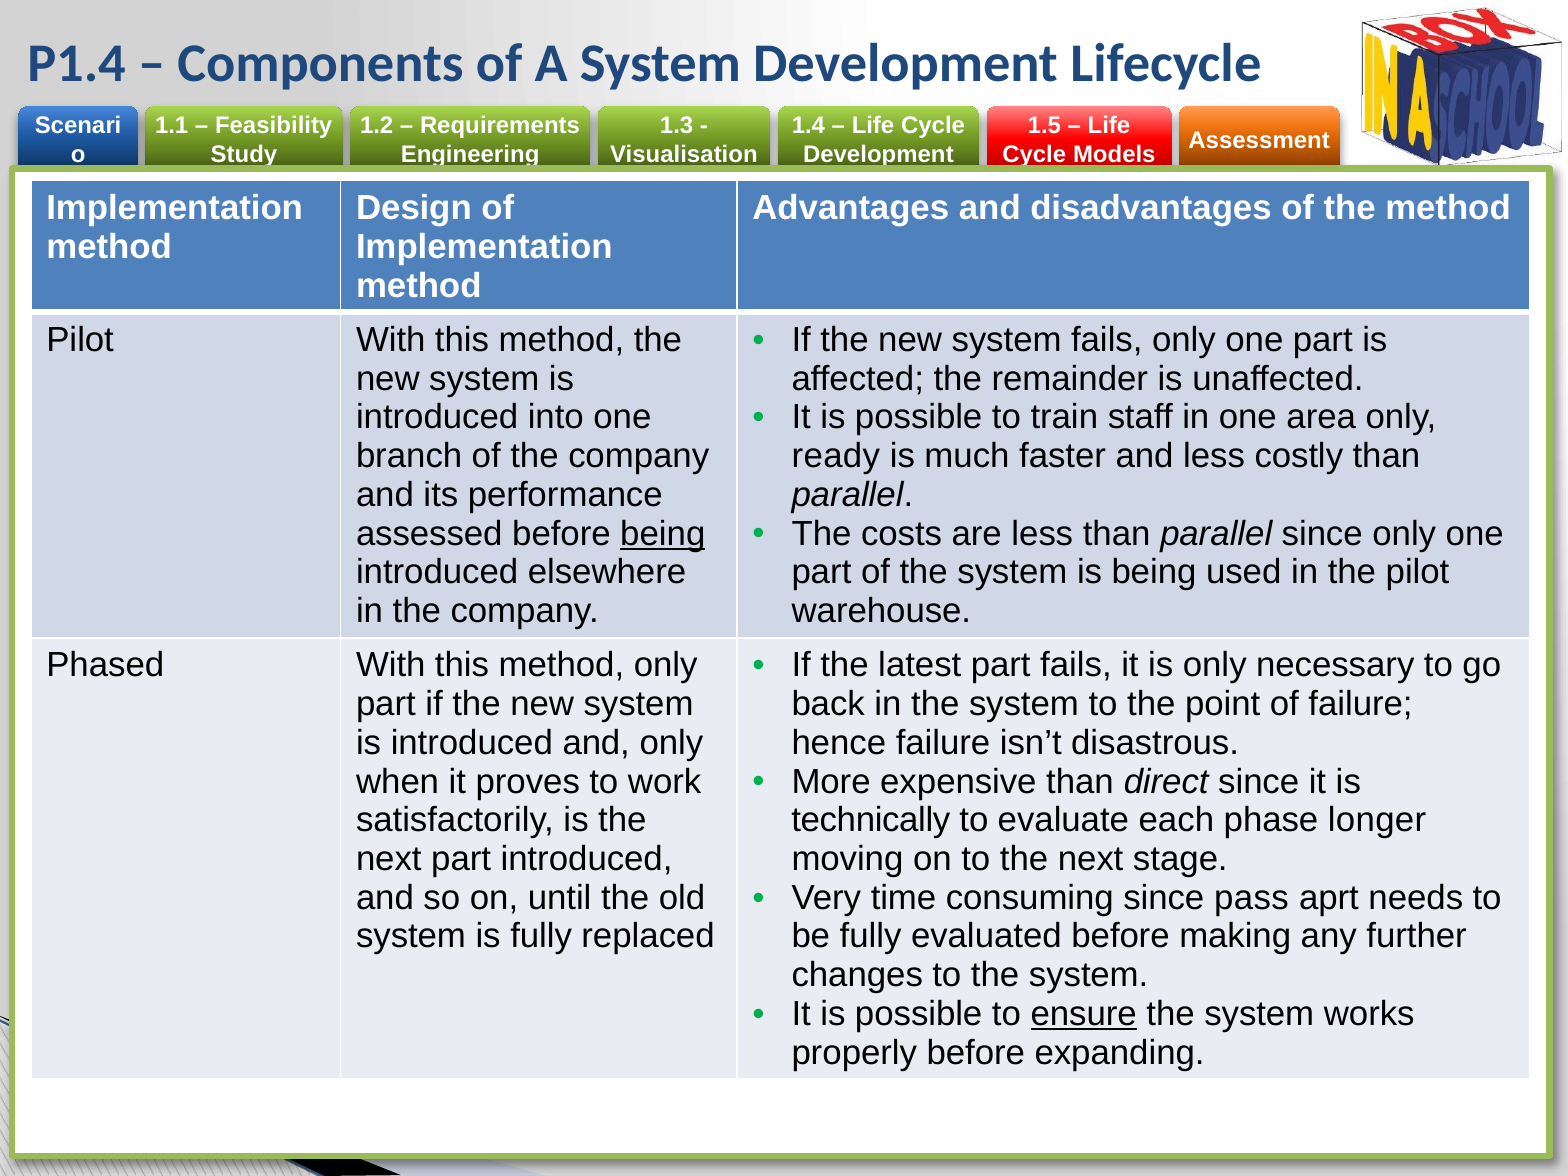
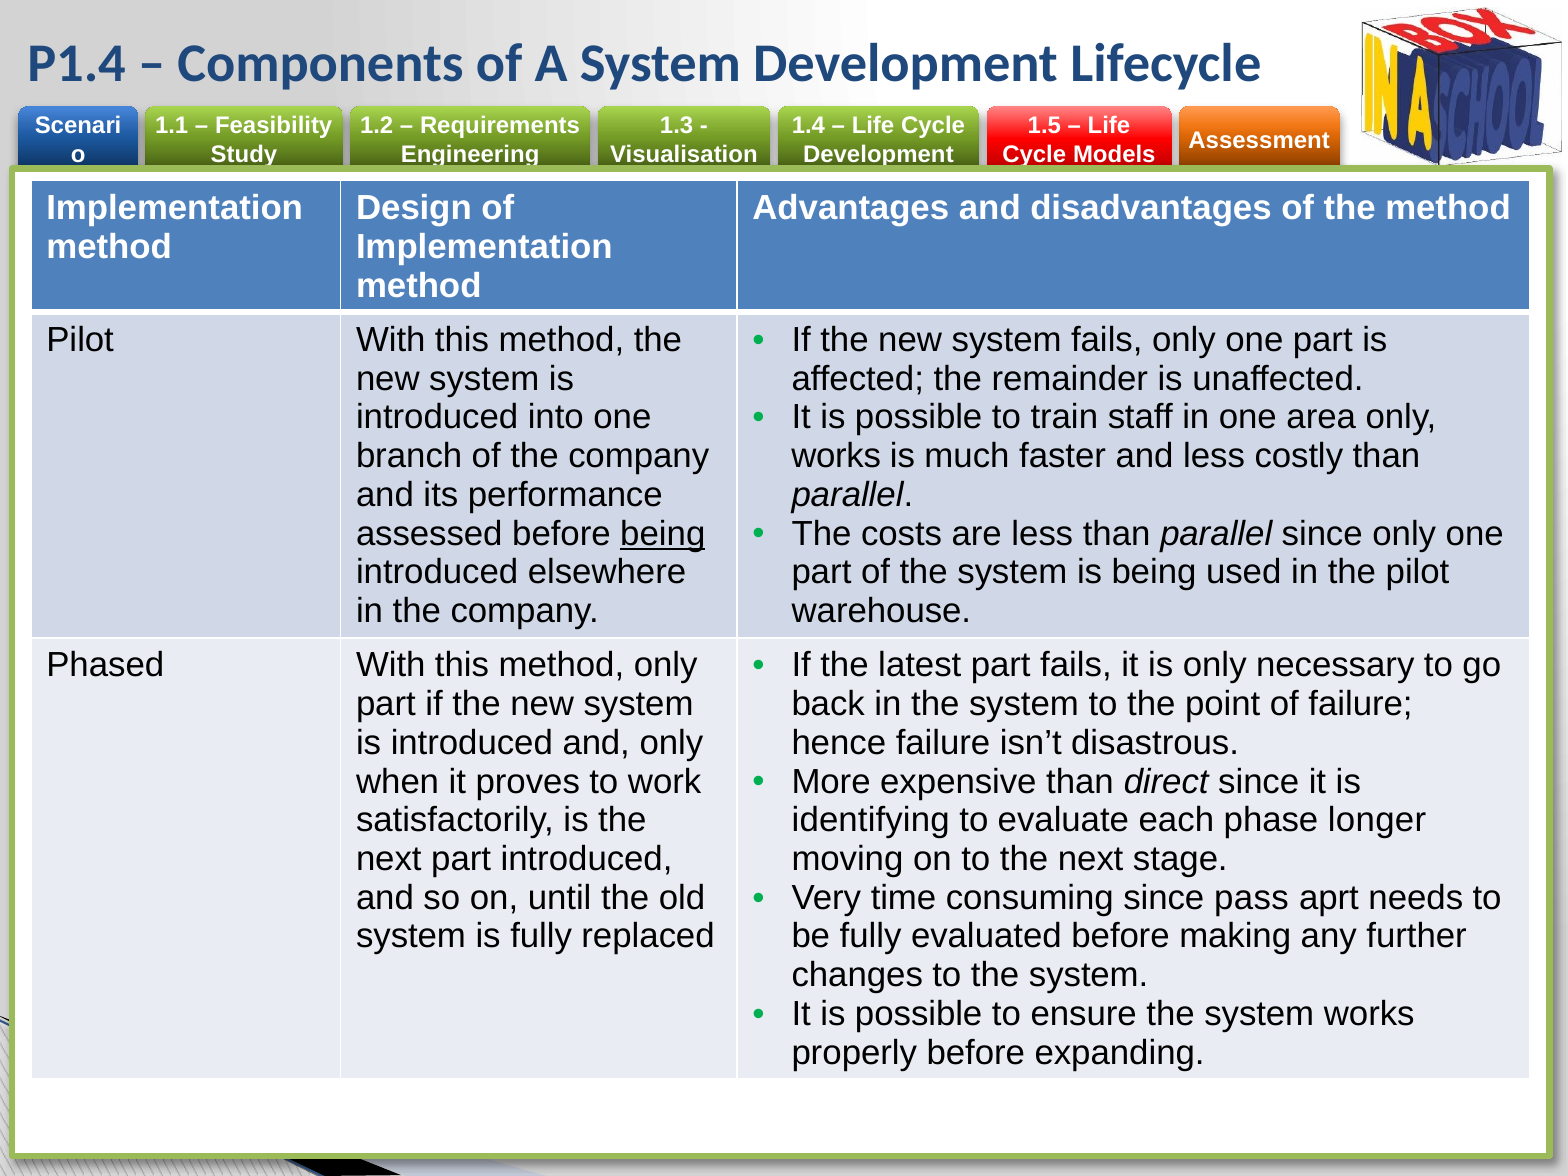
ready: ready -> works (836, 456)
technically: technically -> identifying (871, 820)
ensure underline: present -> none (1084, 1014)
